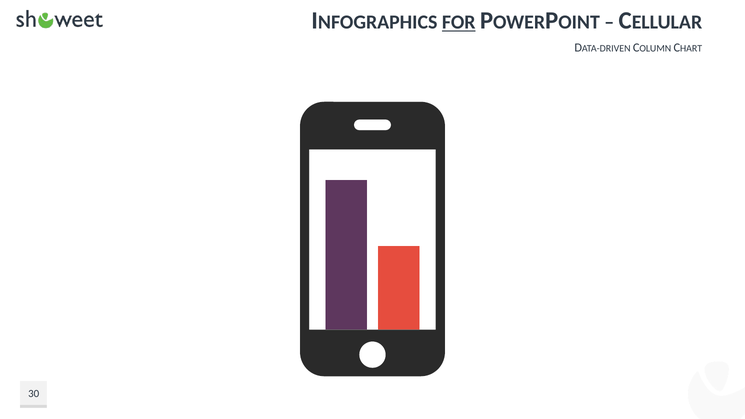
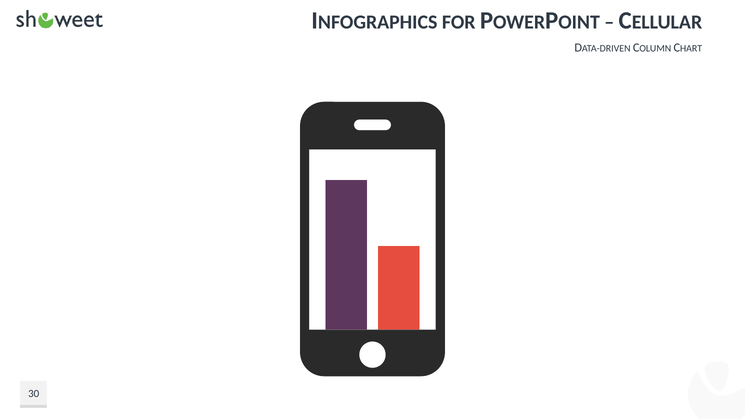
FOR underline: present -> none (459, 22)
